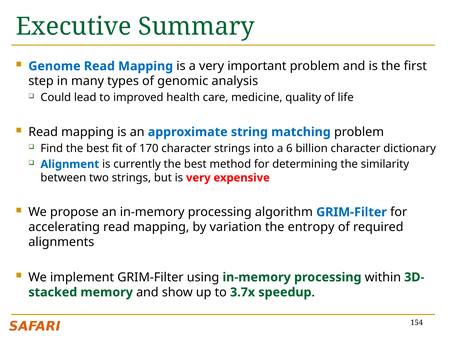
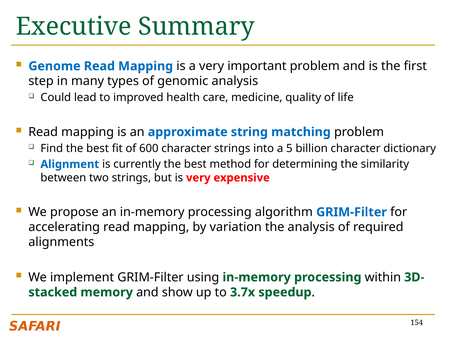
170: 170 -> 600 (149, 148)
6: 6 -> 5 (289, 148)
the entropy: entropy -> analysis (311, 227)
